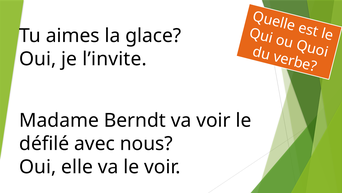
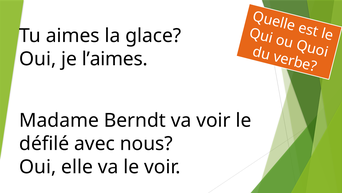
l’invite: l’invite -> l’aimes (115, 59)
